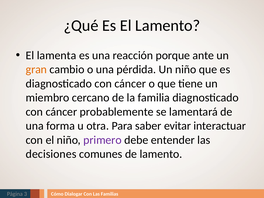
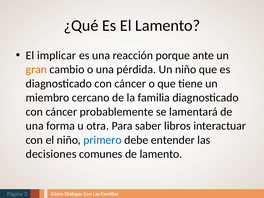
lamenta: lamenta -> implicar (57, 55)
evitar: evitar -> libros (177, 126)
primero colour: purple -> blue (103, 140)
